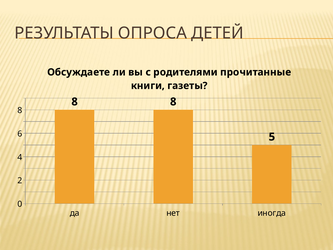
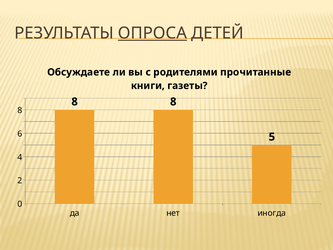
ОПРОСА underline: none -> present (152, 33)
